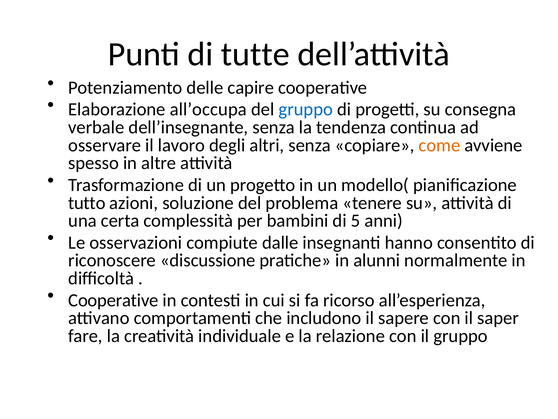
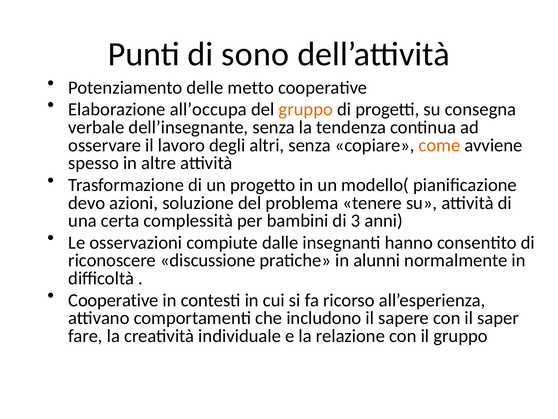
tutte: tutte -> sono (255, 54)
capire: capire -> metto (251, 88)
gruppo colour: blue -> orange (306, 109)
tutto: tutto -> devo (87, 203)
5: 5 -> 3 (356, 220)
